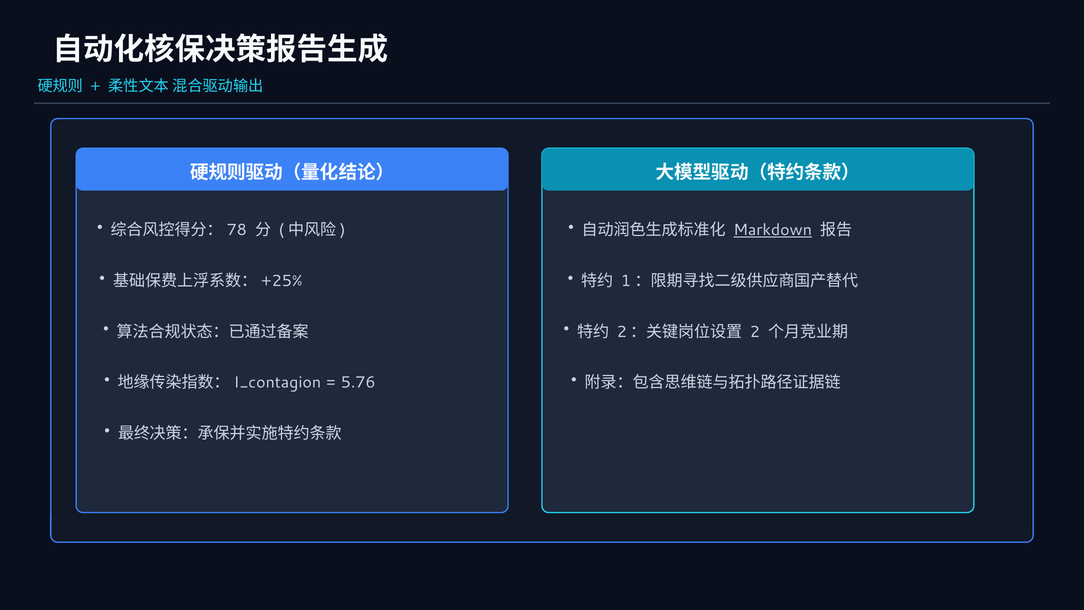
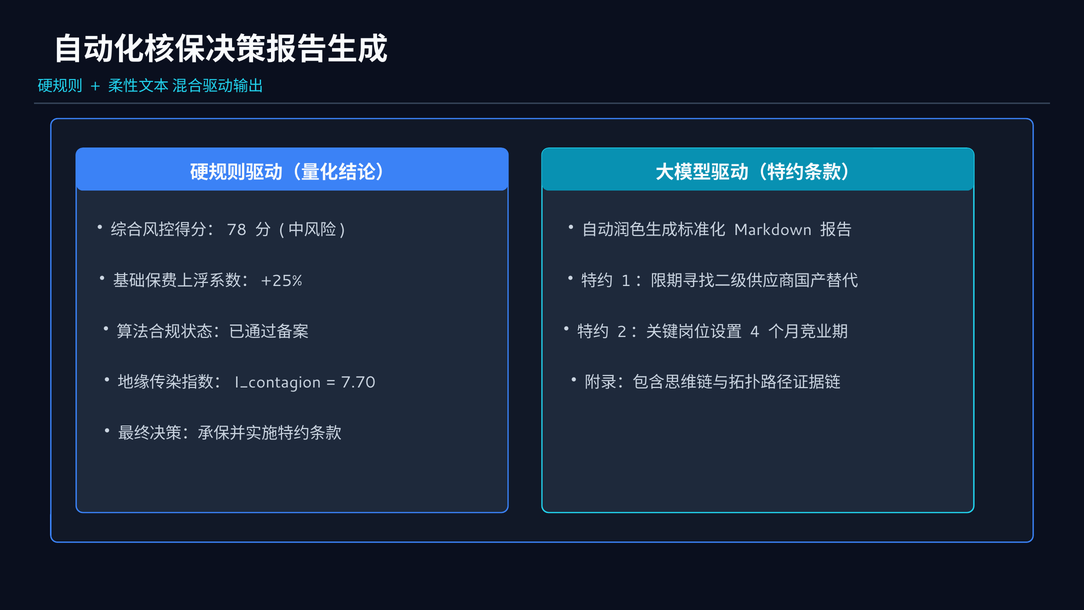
Markdown underline: present -> none (773, 230)
2: 2 -> 4 (755, 332)
5.76: 5.76 -> 7.70 (358, 382)
